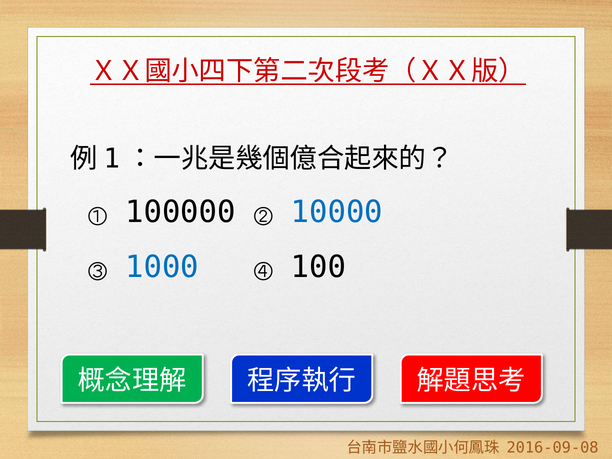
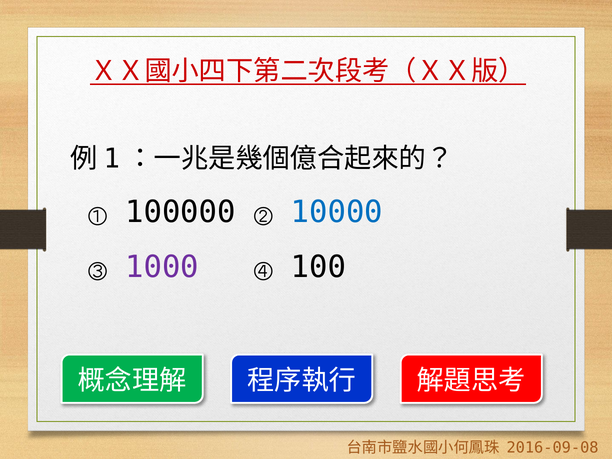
1000 colour: blue -> purple (162, 267)
